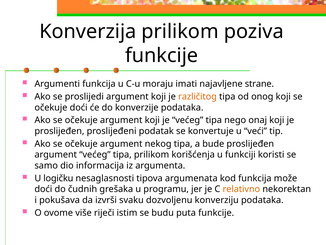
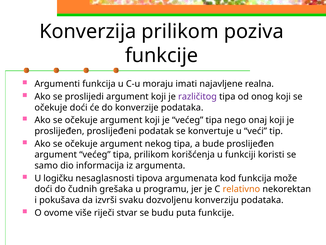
strane: strane -> realna (259, 84)
različitog colour: orange -> purple (197, 96)
istim: istim -> stvar (127, 212)
